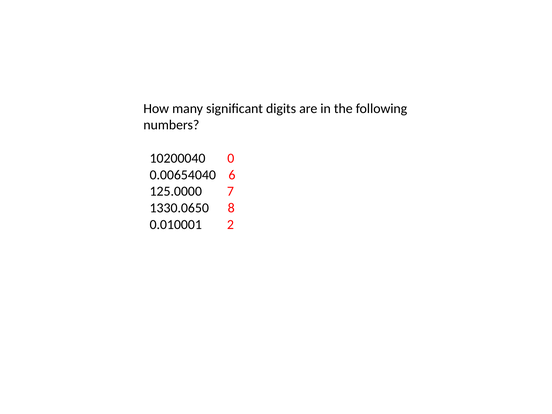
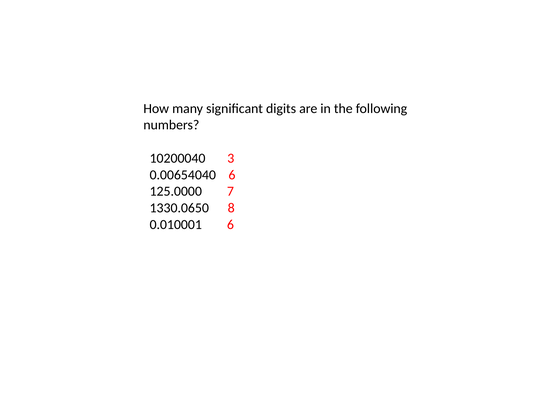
0: 0 -> 3 (231, 158)
0.010001 2: 2 -> 6 (230, 224)
